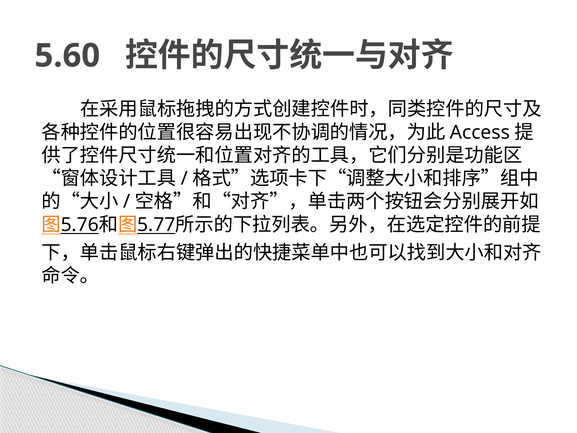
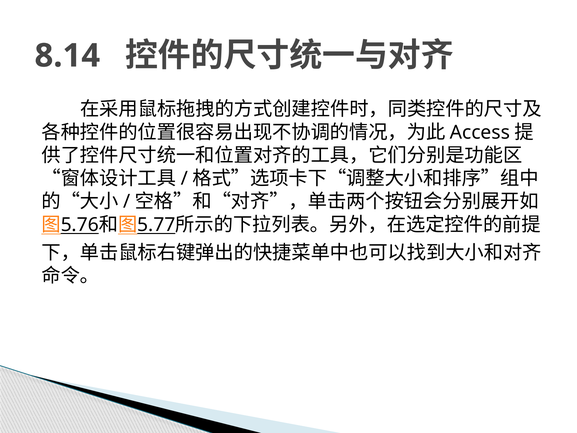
5.60: 5.60 -> 8.14 (67, 56)
